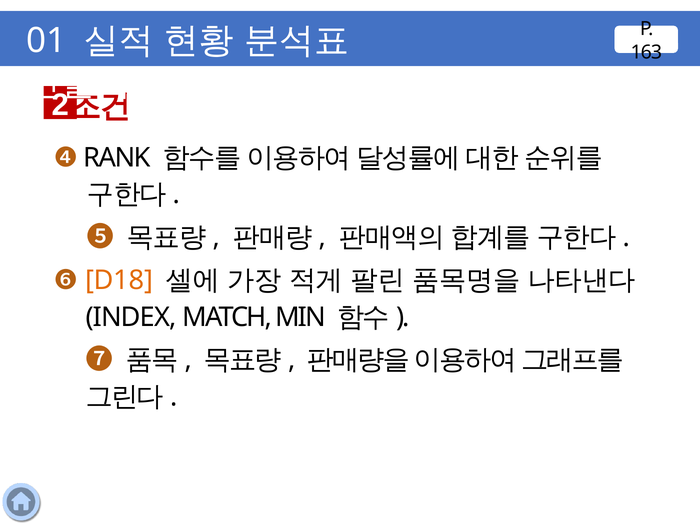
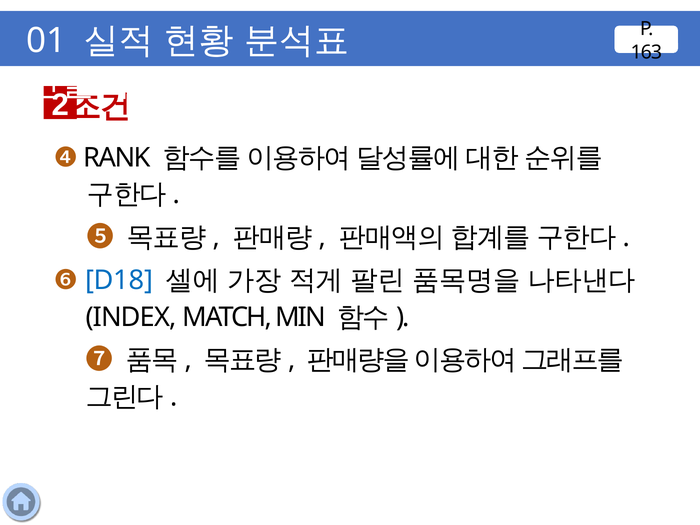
D18 colour: orange -> blue (119, 280)
